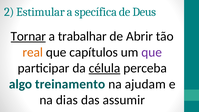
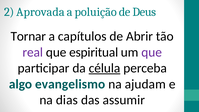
Estimular: Estimular -> Aprovada (40, 12)
specífica: specífica -> poluição (96, 12)
Tornar underline: present -> none (28, 36)
trabalhar: trabalhar -> capítulos (82, 36)
real colour: orange -> purple (33, 52)
capítulos: capítulos -> espiritual (94, 52)
treinamento: treinamento -> evangelismo (70, 84)
